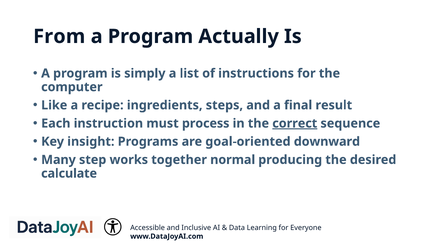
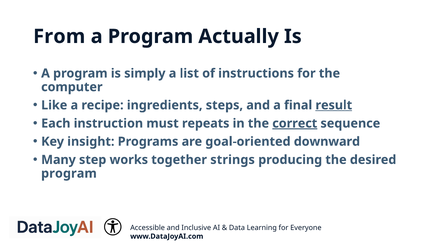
result underline: none -> present (334, 105)
process: process -> repeats (206, 123)
normal: normal -> strings (233, 159)
calculate: calculate -> program (69, 173)
